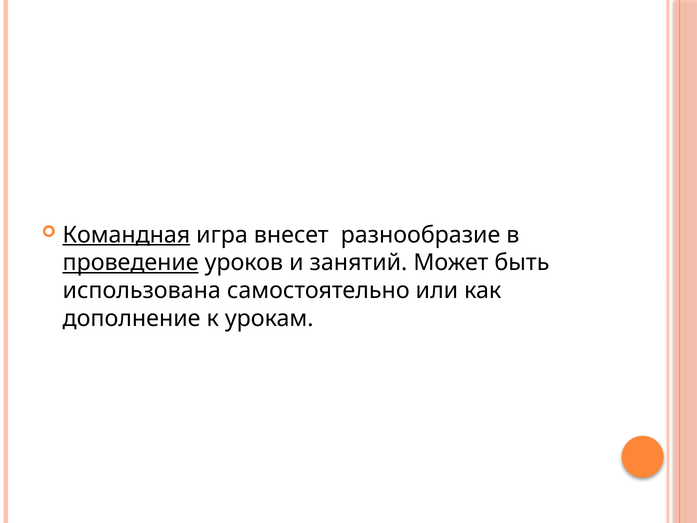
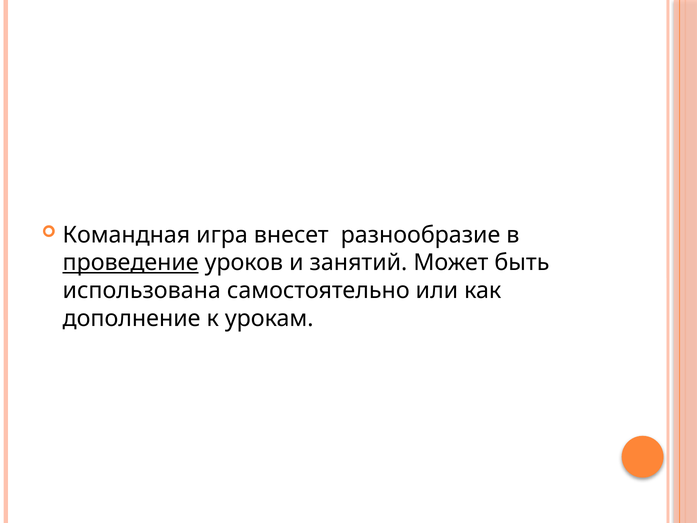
Командная underline: present -> none (126, 235)
